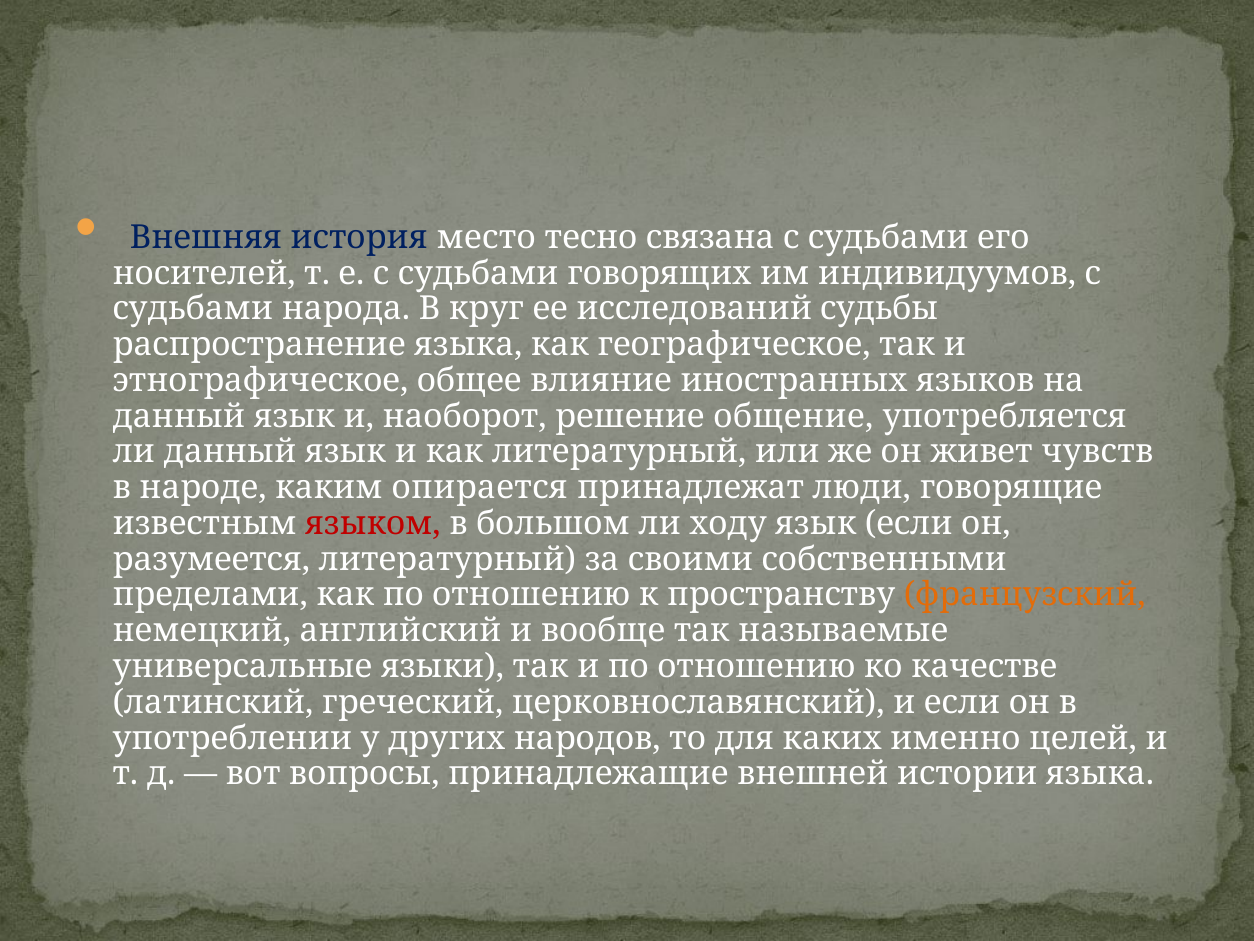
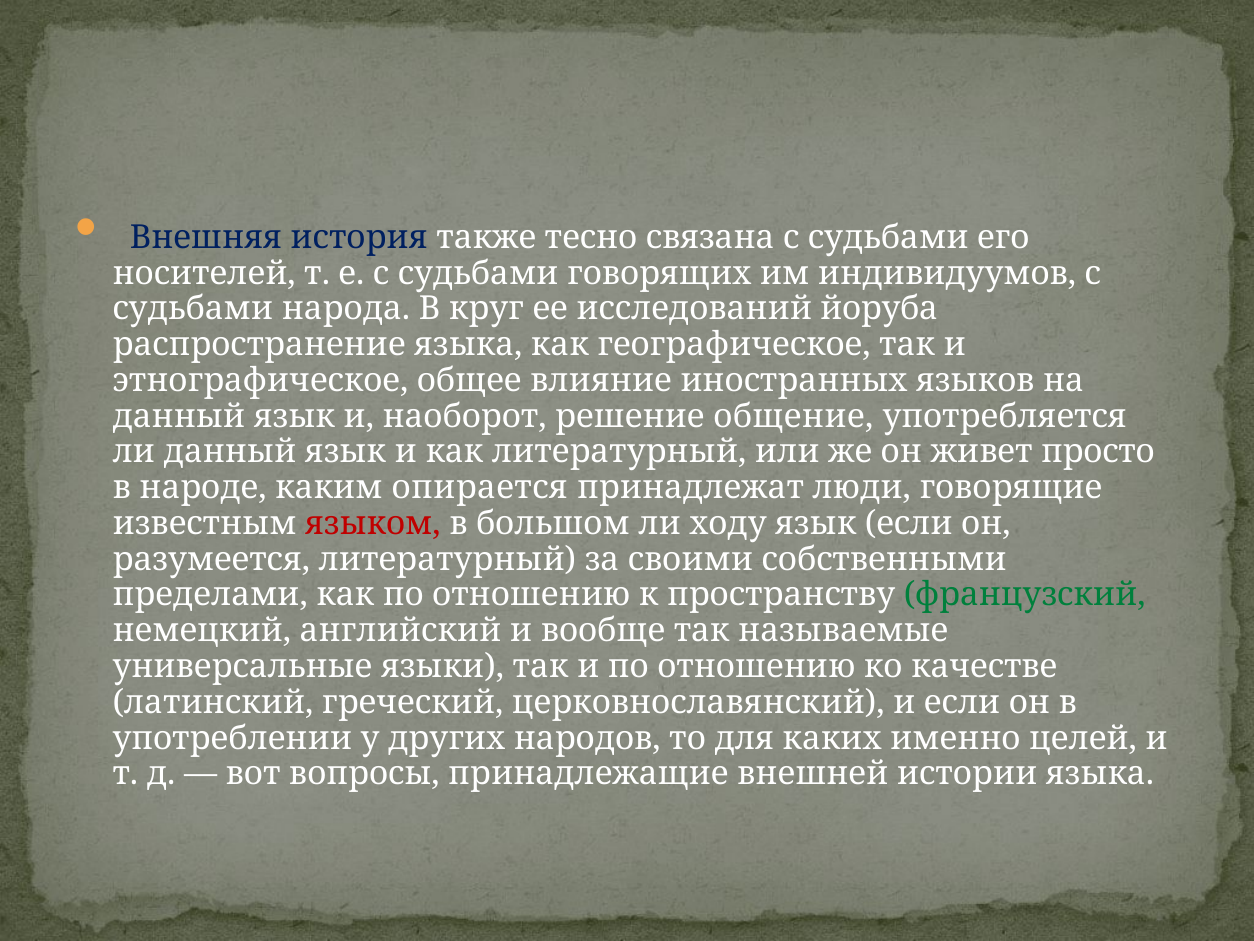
место: место -> также (486, 237)
судьбы: судьбы -> йоруба (879, 309)
чувств: чувств -> просто (1098, 452)
французский colour: orange -> green (1025, 595)
